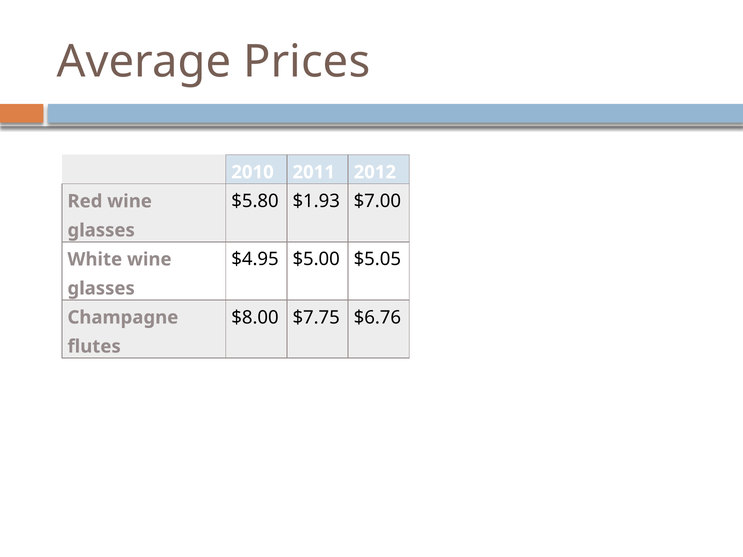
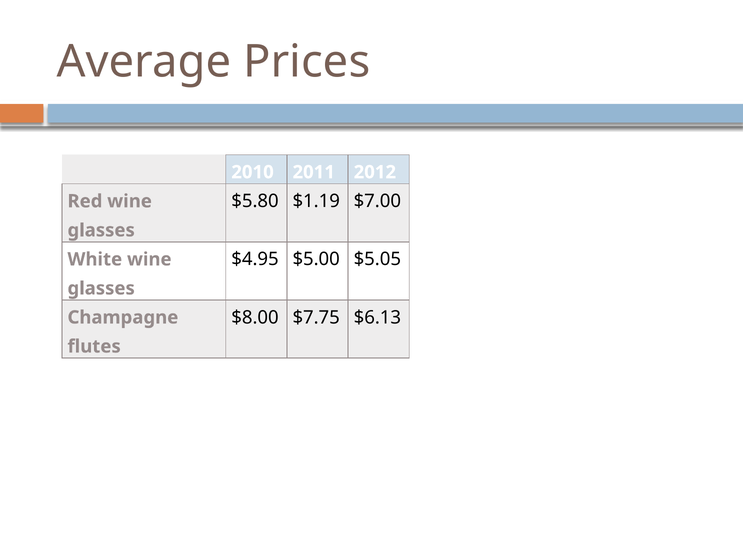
$1.93: $1.93 -> $1.19 (316, 201)
$6.76: $6.76 -> $6.13 (377, 318)
